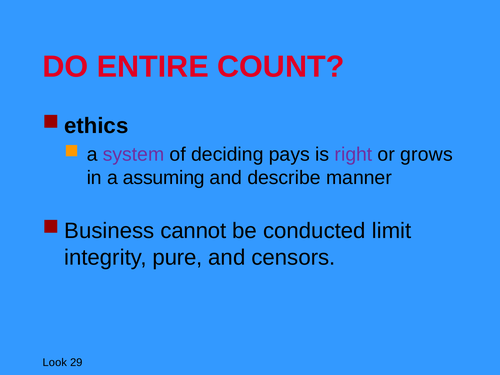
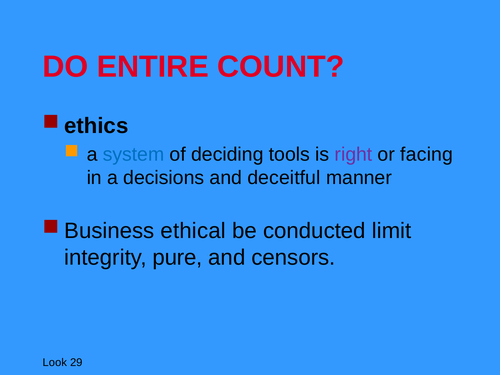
system colour: purple -> blue (134, 154)
pays: pays -> tools (289, 154)
grows: grows -> facing (427, 154)
assuming: assuming -> decisions (164, 178)
describe: describe -> deceitful (284, 178)
cannot: cannot -> ethical (193, 231)
